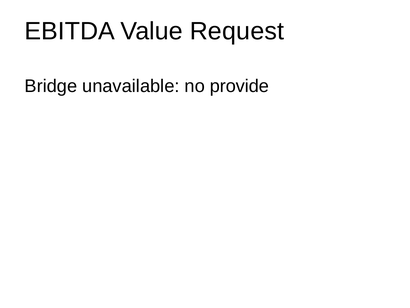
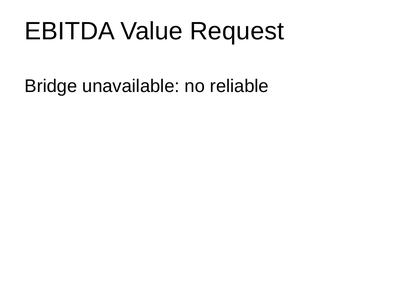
provide: provide -> reliable (239, 86)
